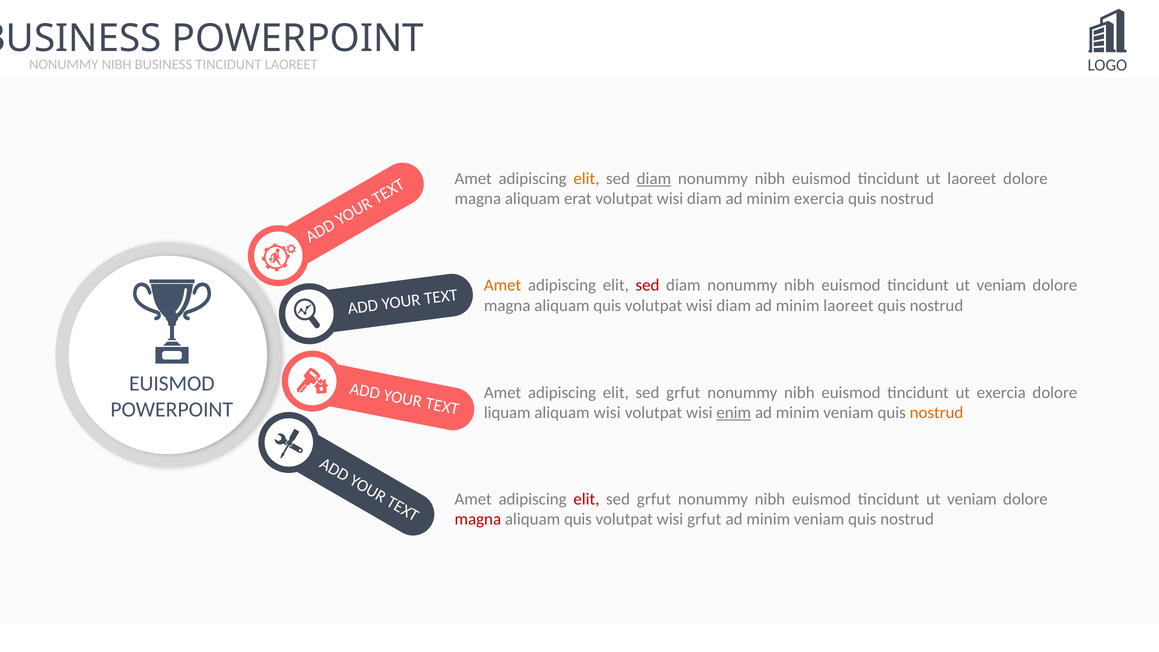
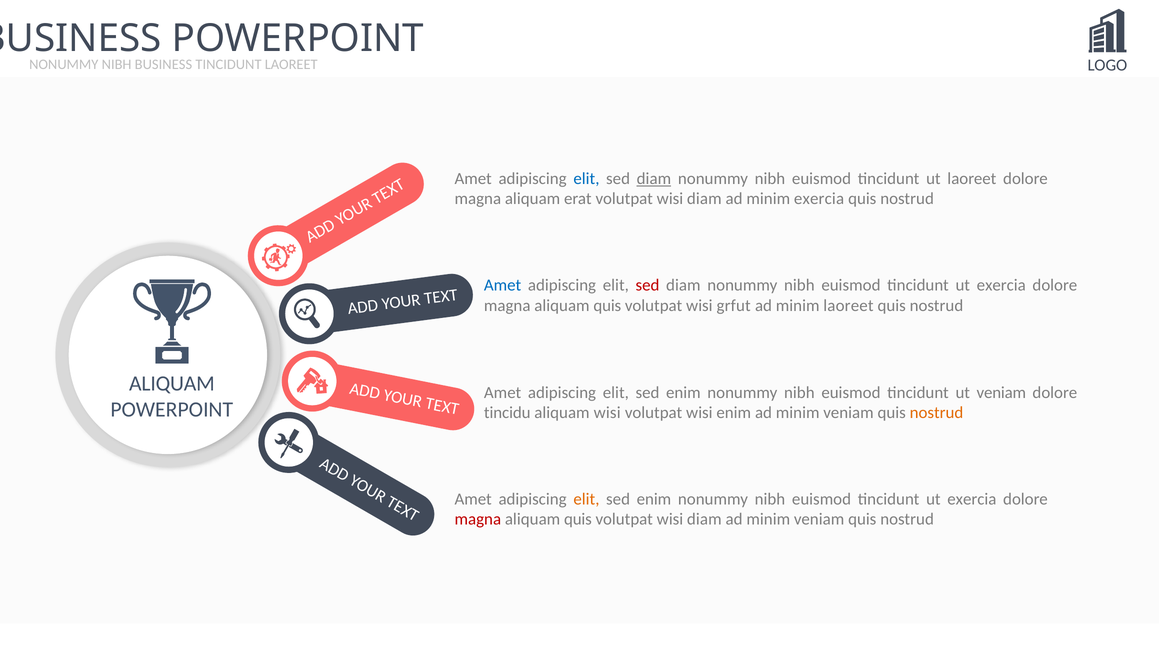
elit colour: orange -> blue (586, 179)
Amet colour: orange -> blue (503, 285)
veniam: veniam -> exercia (1001, 285)
diam: diam -> grfut (734, 306)
EUISMOD: EUISMOD -> ALIQUAM (172, 383)
grfut: grfut -> enim (683, 393)
ut exercia: exercia -> veniam (1001, 393)
liquam: liquam -> tincidu (507, 413)
enim underline: present -> none (734, 413)
elit colour: red -> orange (586, 499)
grfut: grfut -> enim (654, 499)
veniam: veniam -> exercia (972, 499)
grfut: grfut -> diam (704, 519)
